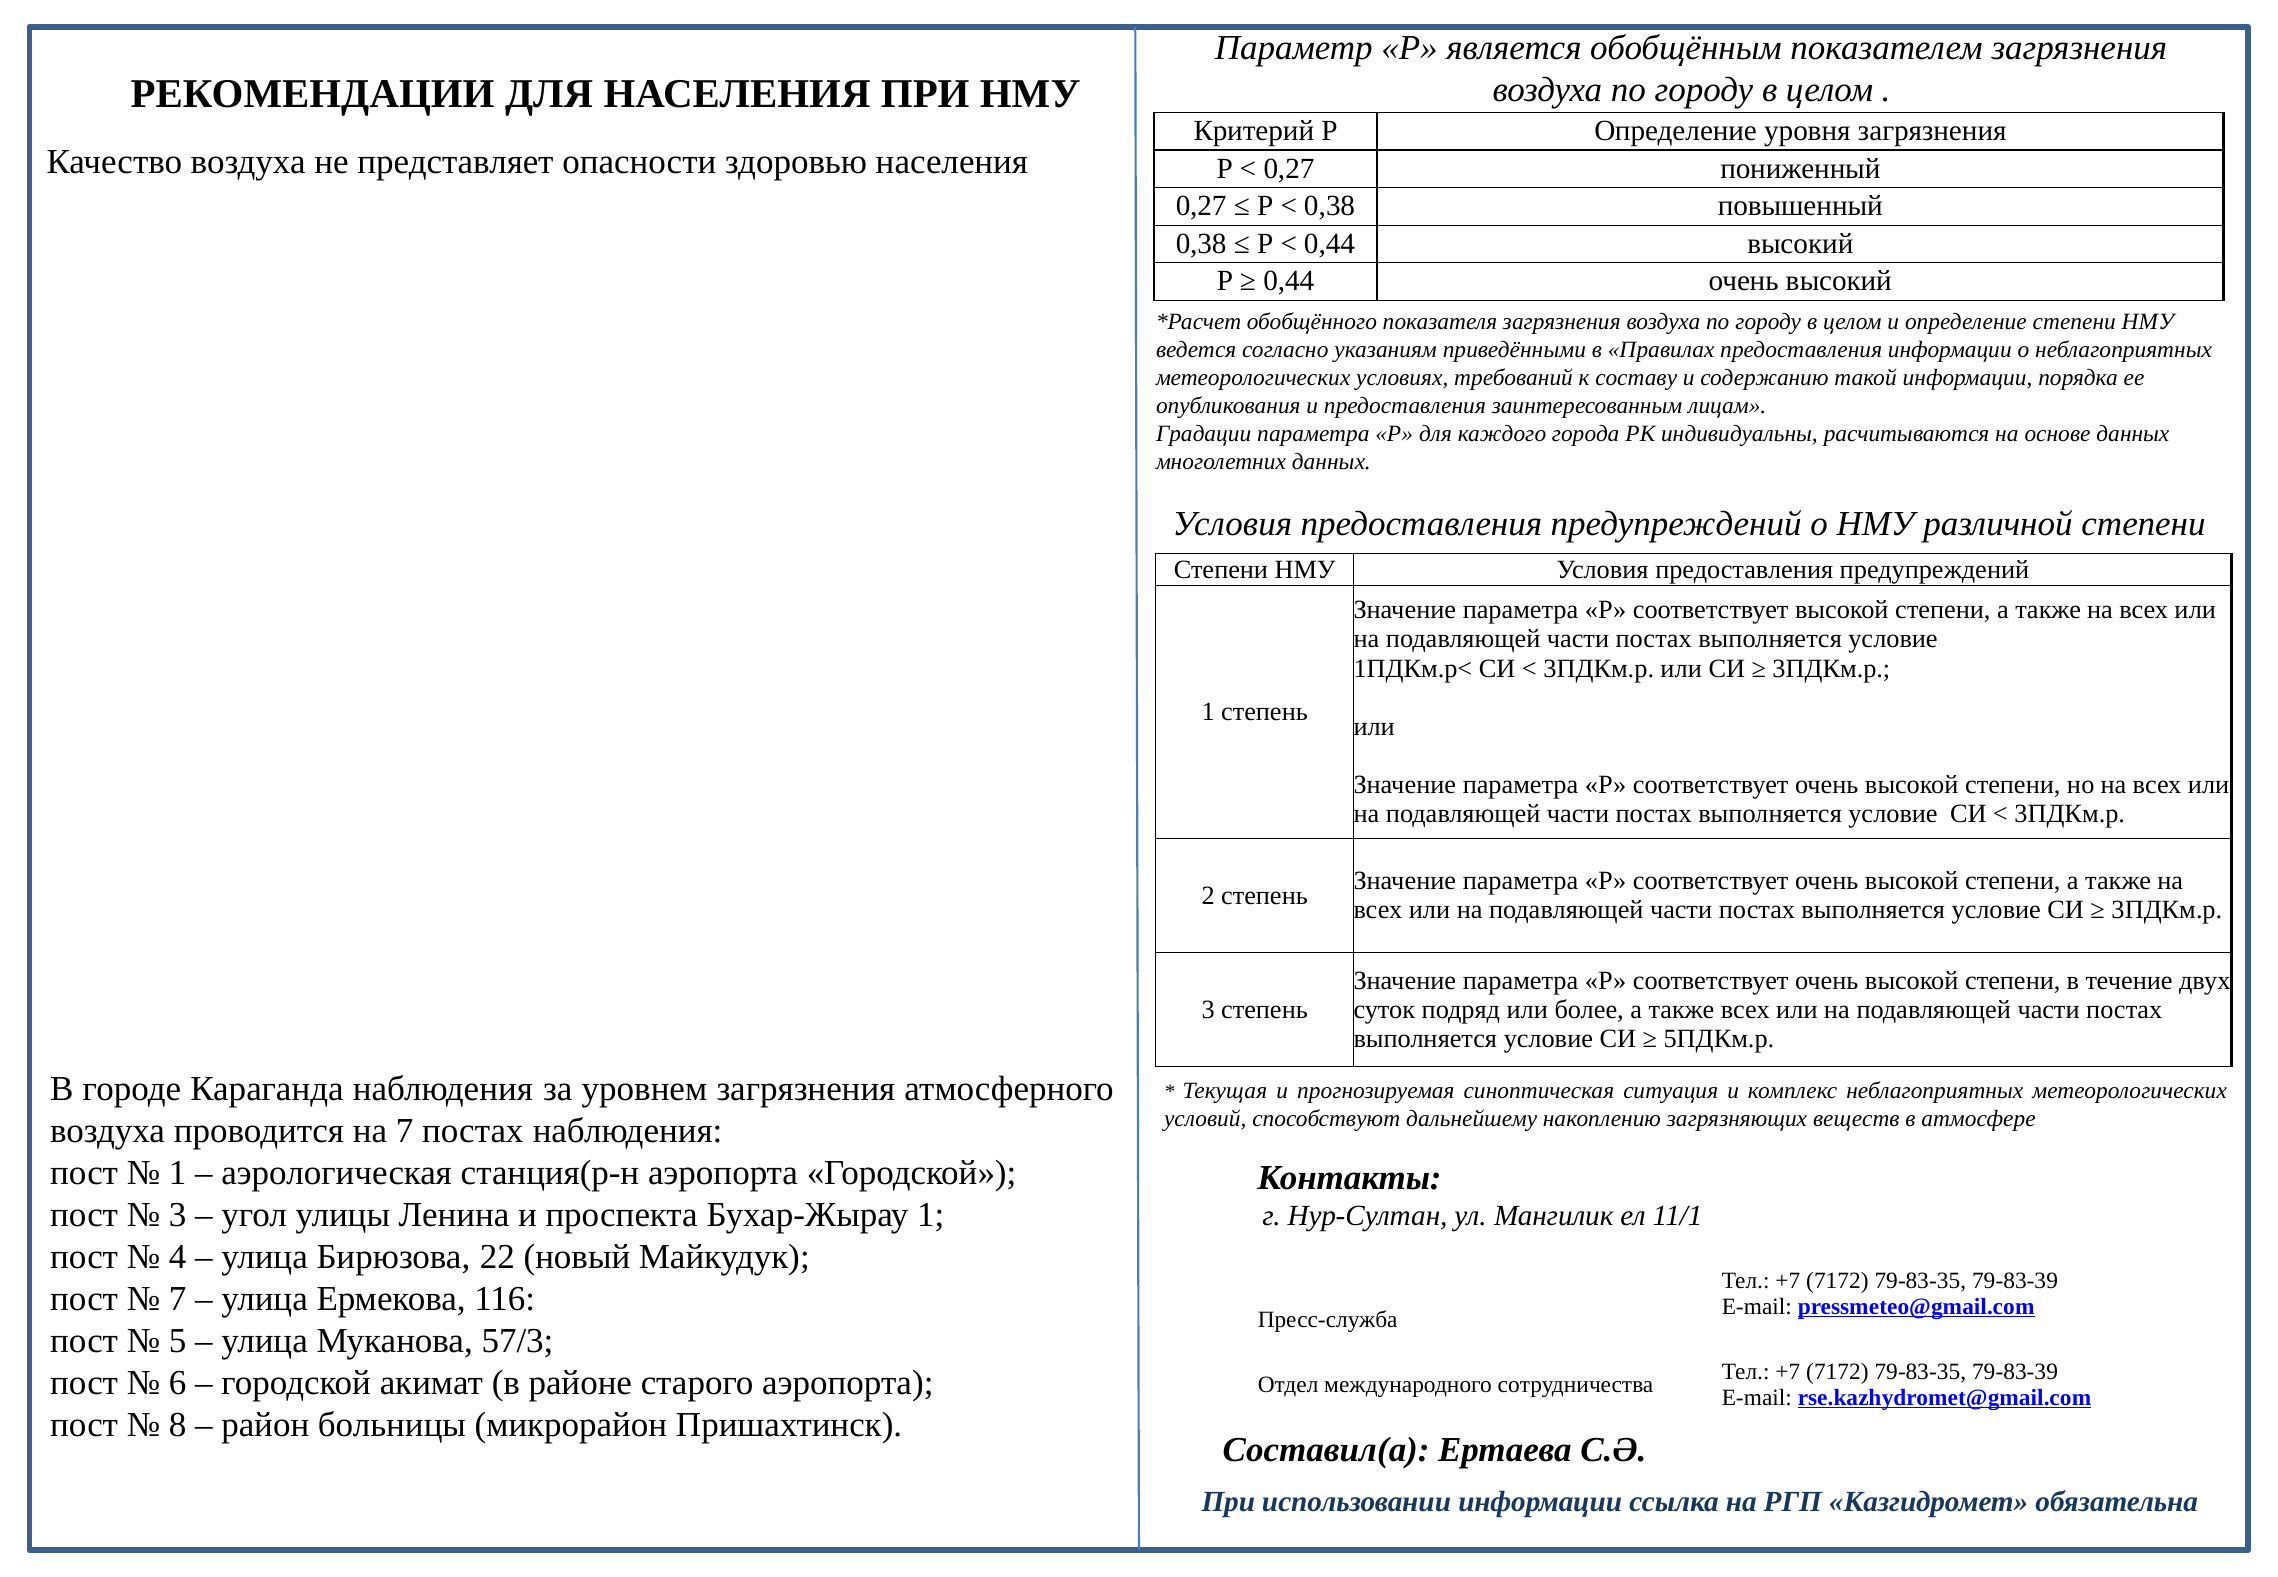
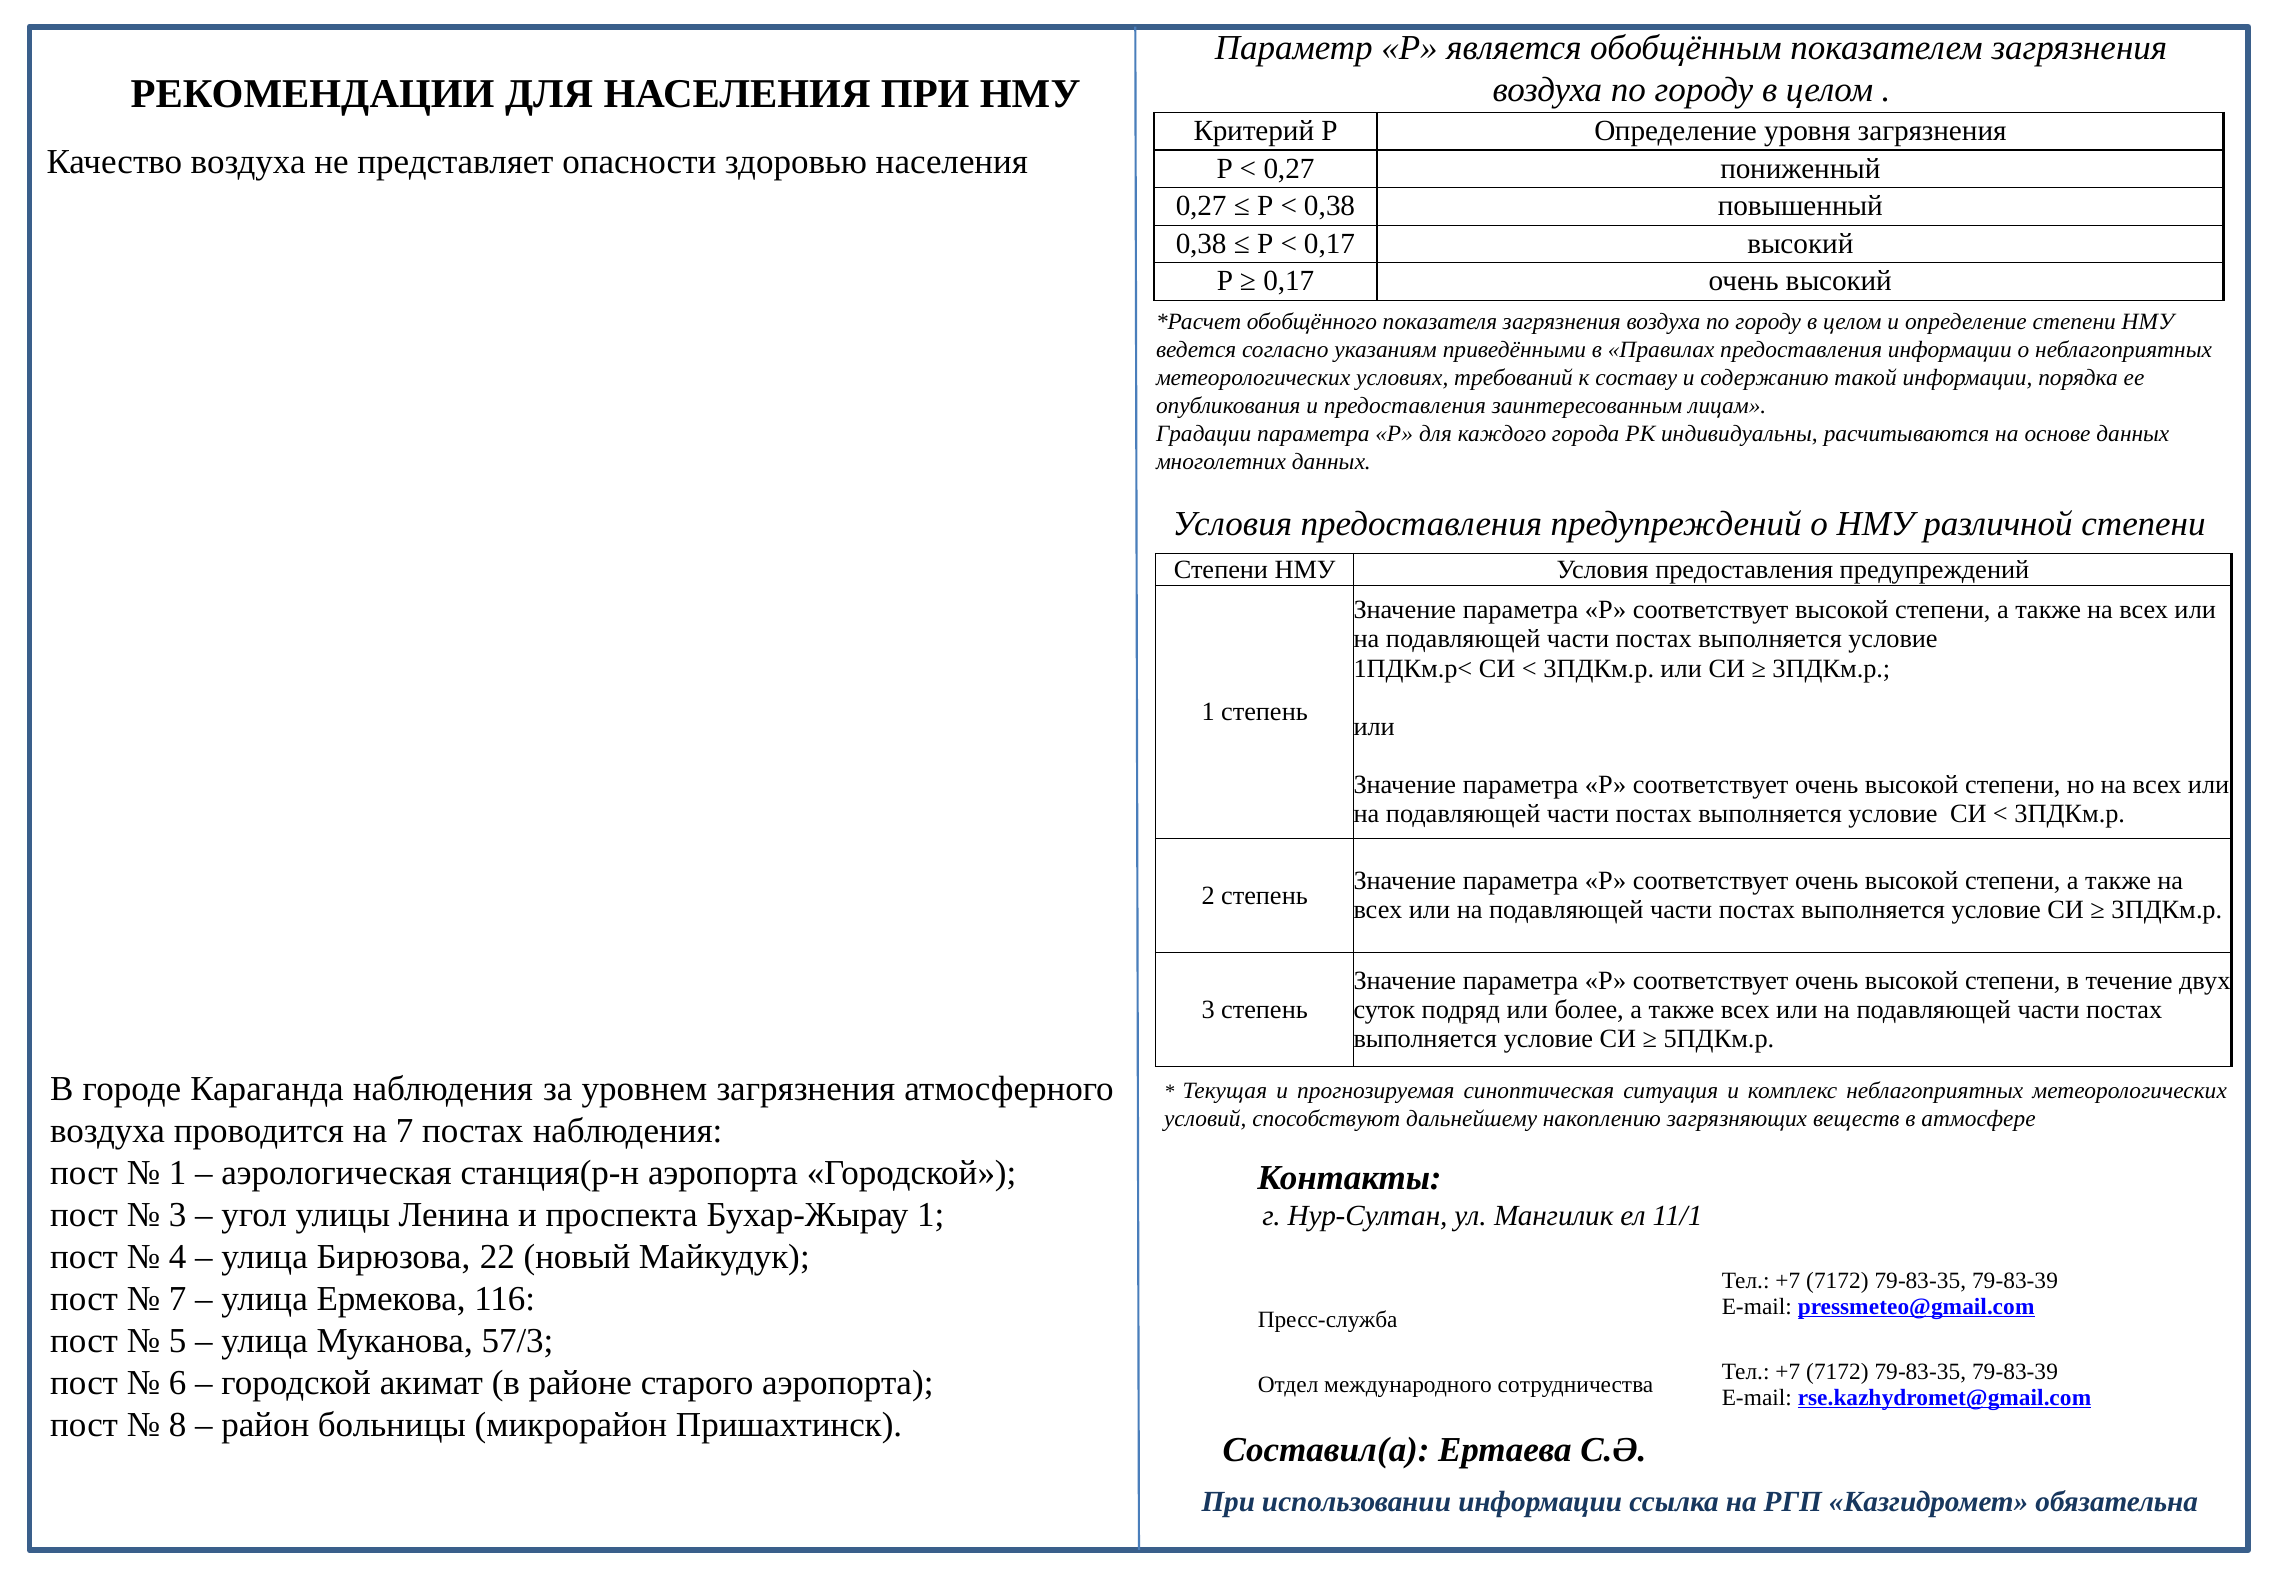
0,44: 0,44 -> 0,17 (1329, 244)
0,44: 0,44 -> 0,17 (1289, 281)
